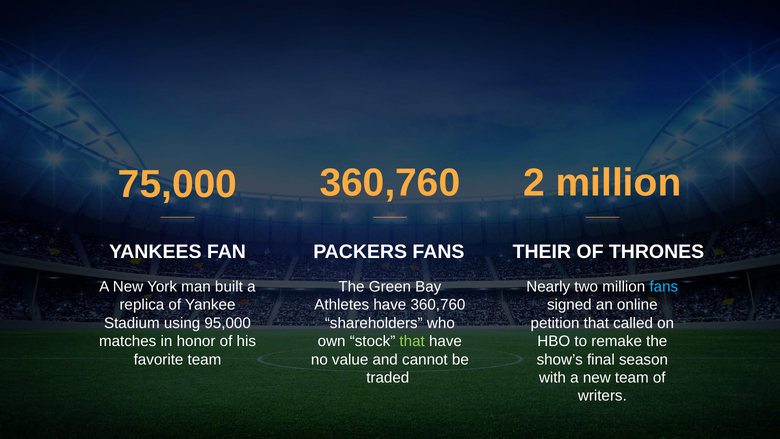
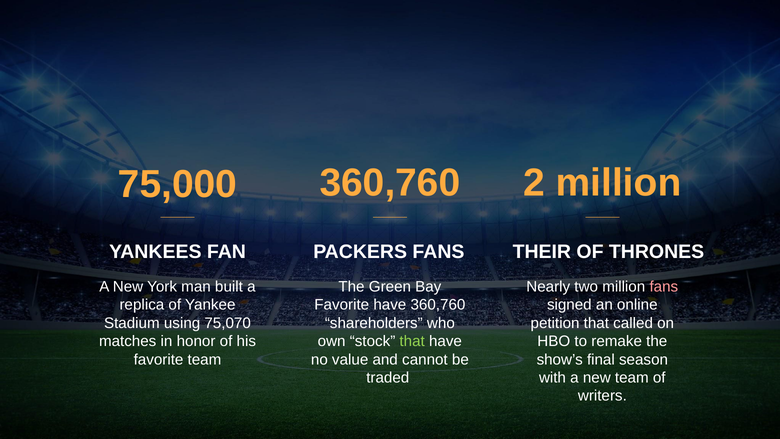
fans colour: light blue -> pink (664, 287)
Athletes: Athletes -> Favorite (342, 305)
95,000: 95,000 -> 75,070 (228, 323)
